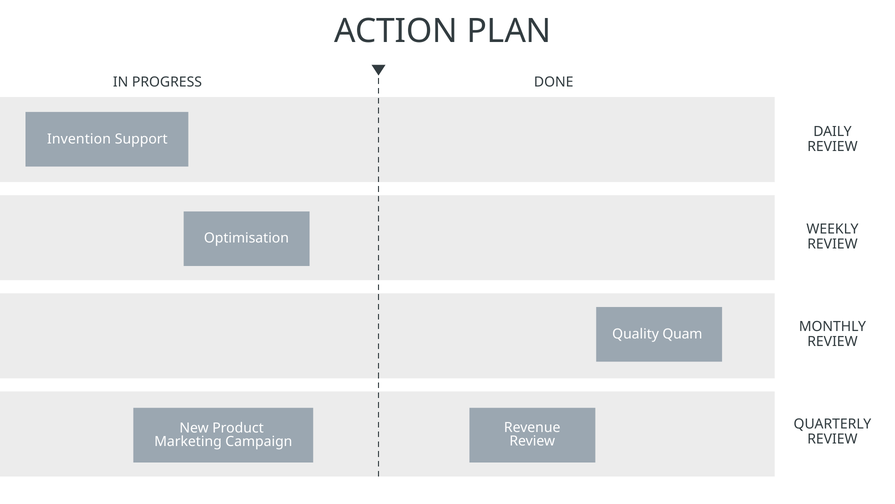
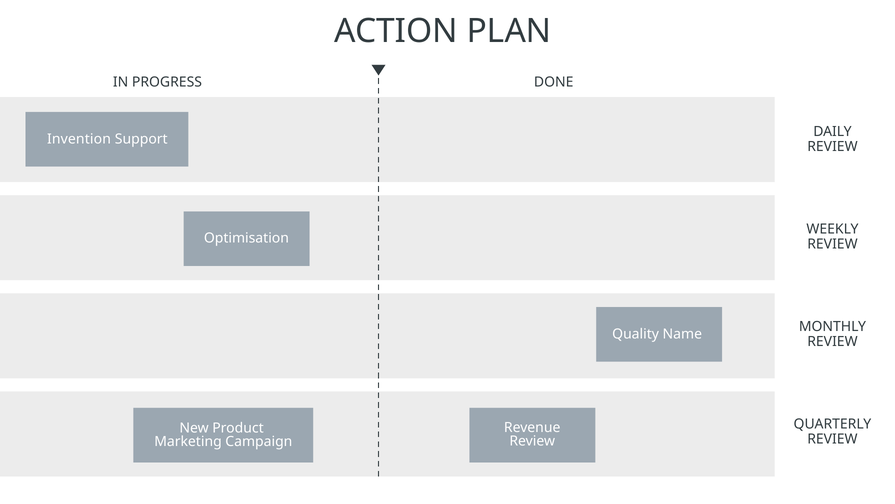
Quam: Quam -> Name (682, 334)
